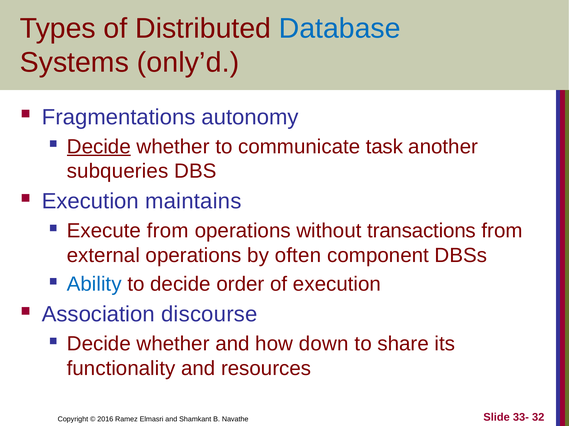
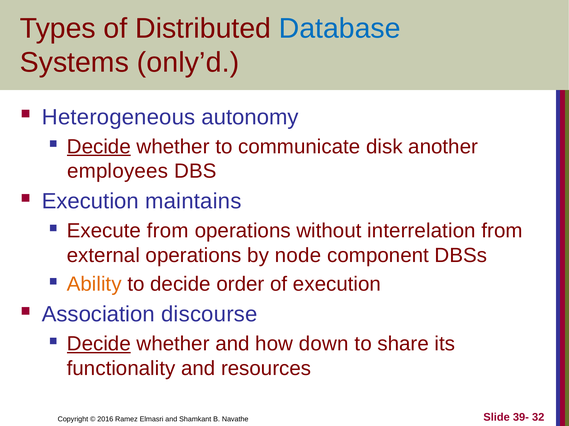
Fragmentations: Fragmentations -> Heterogeneous (119, 117)
task: task -> disk (384, 147)
subqueries: subqueries -> employees (118, 171)
transactions: transactions -> interrelation (421, 231)
often: often -> node (298, 256)
Ability colour: blue -> orange (94, 285)
Decide underline: none -> present (99, 344)
33-: 33- -> 39- (521, 418)
